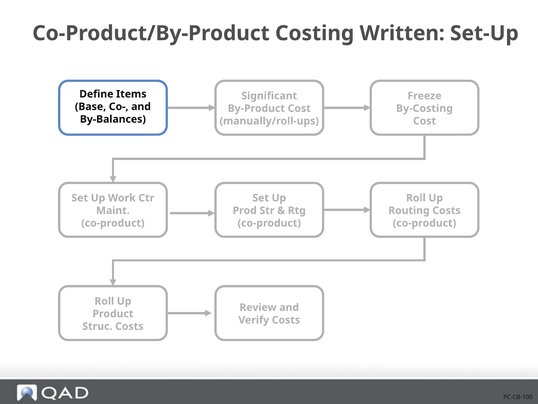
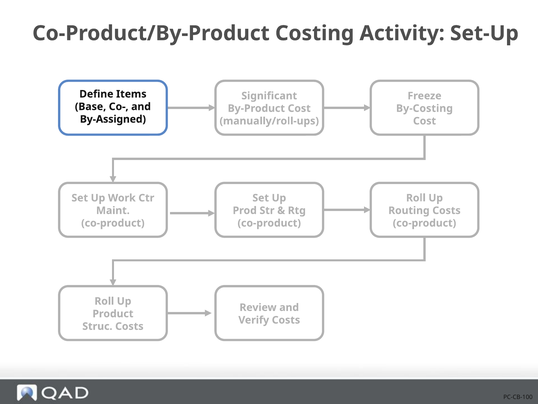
Written: Written -> Activity (402, 33)
By-Balances: By-Balances -> By-Assigned (113, 119)
